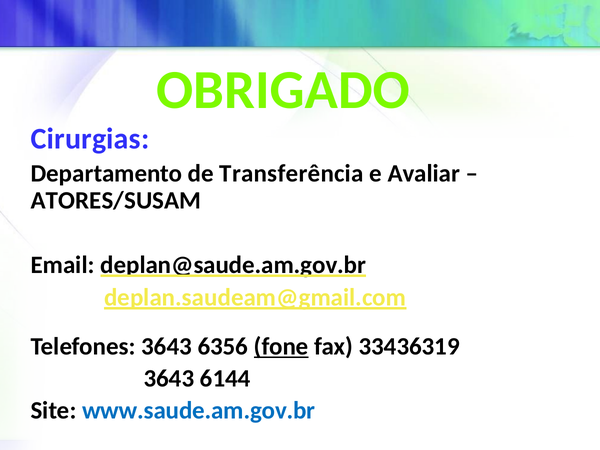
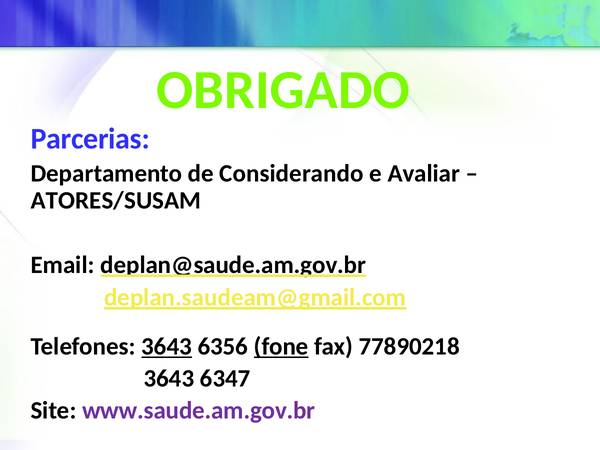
Cirurgias: Cirurgias -> Parcerias (90, 139)
Transferência: Transferência -> Considerando (292, 174)
3643 underline: none -> present (167, 347)
33436319: 33436319 -> 77890218 (409, 347)
6144: 6144 -> 6347 (225, 379)
www.saude.am.gov.br colour: blue -> purple (199, 411)
